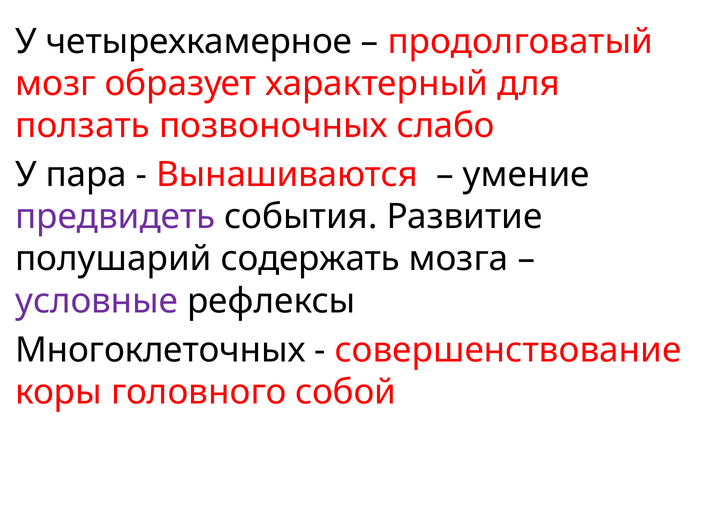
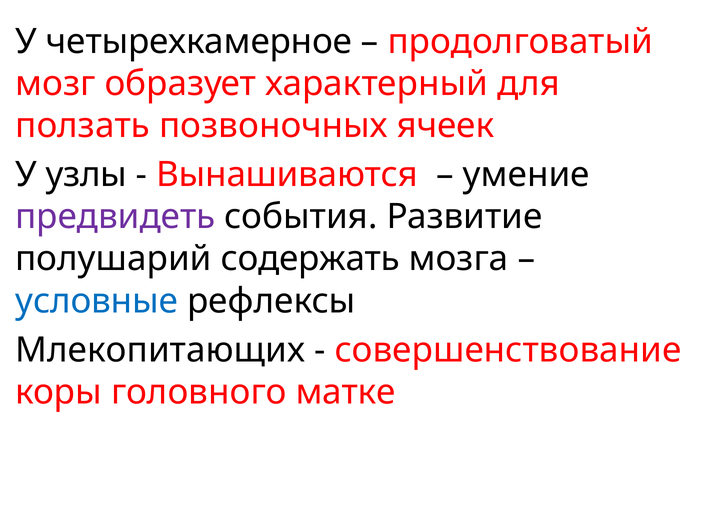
слабо: слабо -> ячеек (446, 126)
пара: пара -> узлы (87, 175)
условные colour: purple -> blue (97, 301)
Многоклеточных: Многоклеточных -> Млекопитающих (160, 350)
собой: собой -> матке (346, 393)
